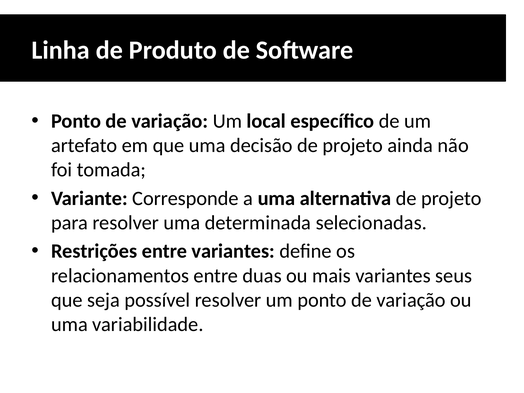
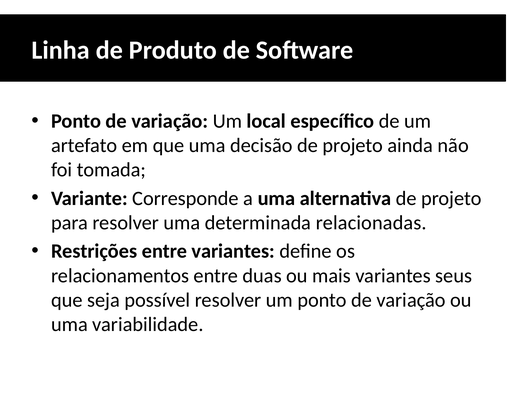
selecionadas: selecionadas -> relacionadas (371, 223)
